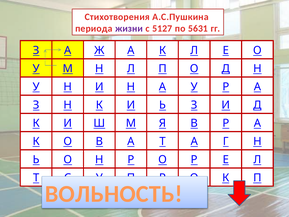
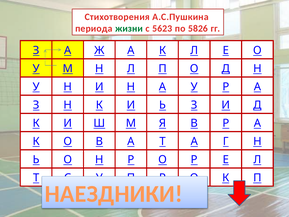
жизни colour: purple -> green (129, 28)
5127: 5127 -> 5623 (162, 28)
5631: 5631 -> 5826 (198, 28)
ВОЛЬНОСТЬ: ВОЛЬНОСТЬ -> НАЕЗДНИКИ (114, 194)
